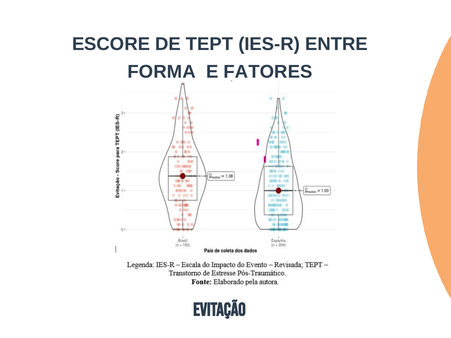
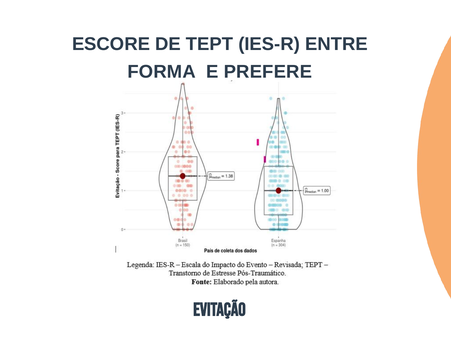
FATORES: FATORES -> PREFERE (268, 72)
